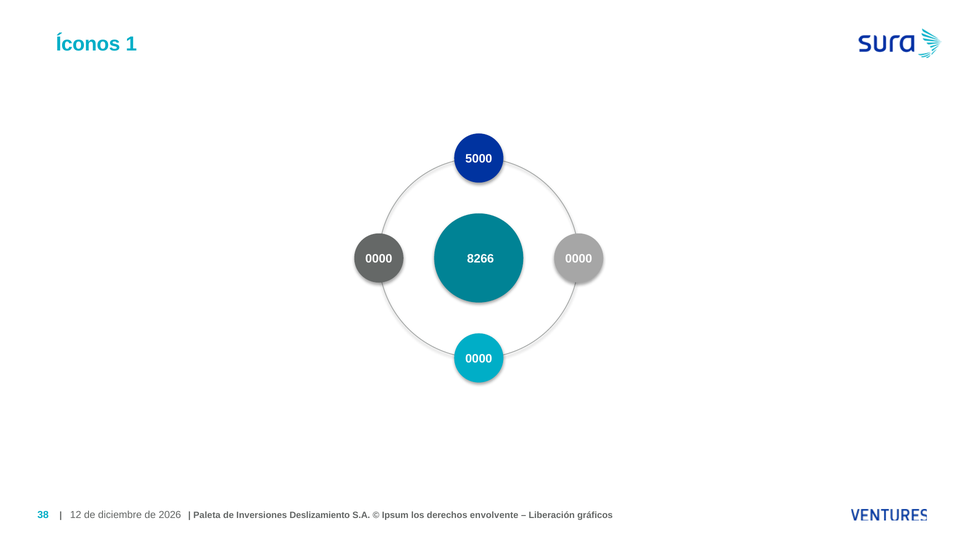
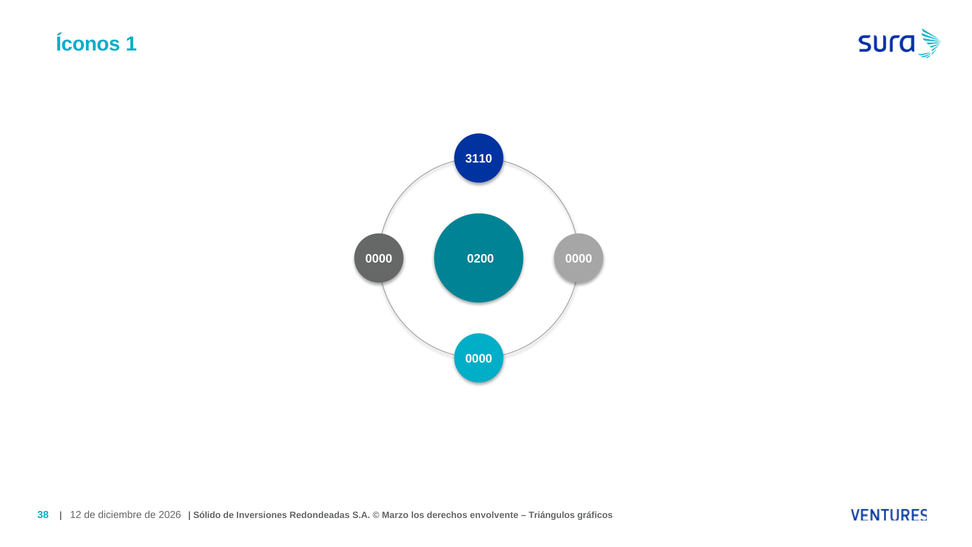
5000: 5000 -> 3110 (479, 159)
8266: 8266 -> 0200 (481, 259)
Paleta: Paleta -> Sólido (207, 515)
Deslizamiento: Deslizamiento -> Redondeadas (320, 515)
Ipsum: Ipsum -> Marzo (395, 515)
Liberación: Liberación -> Triángulos (552, 515)
